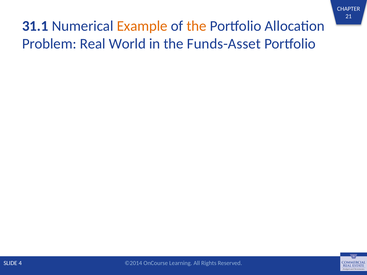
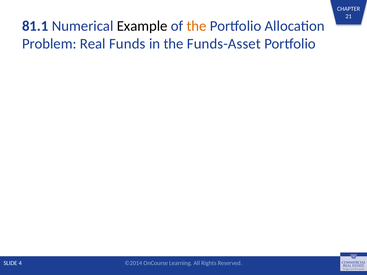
31.1: 31.1 -> 81.1 (35, 26)
Example colour: orange -> black (142, 26)
World: World -> Funds (127, 44)
